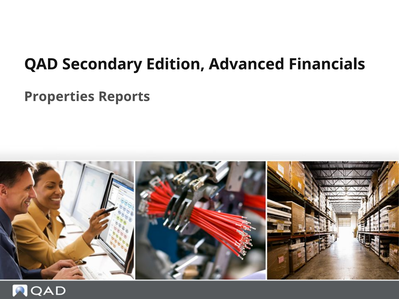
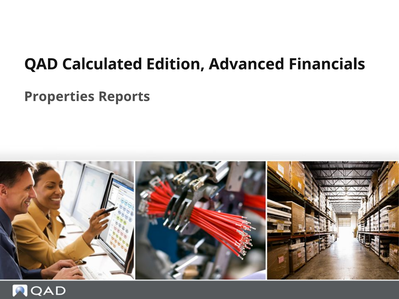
Secondary: Secondary -> Calculated (102, 64)
